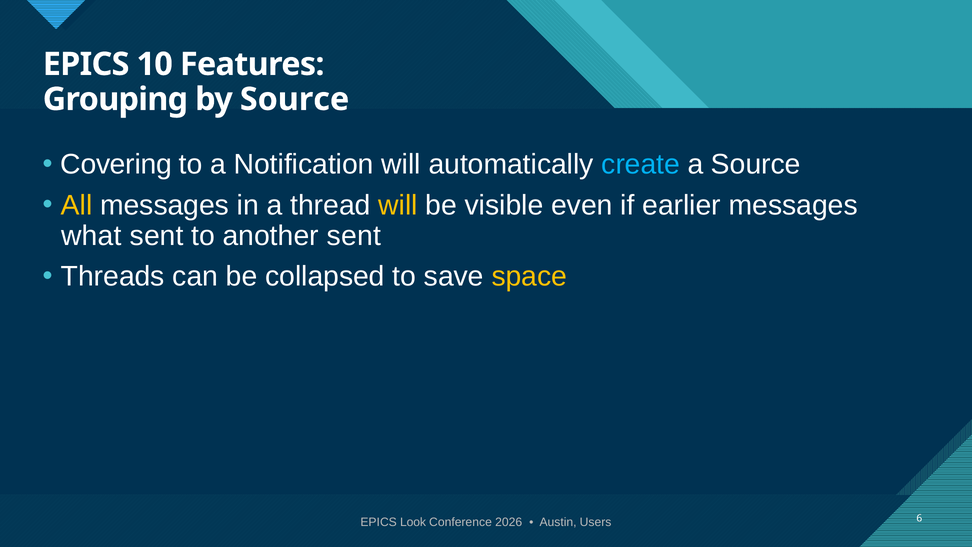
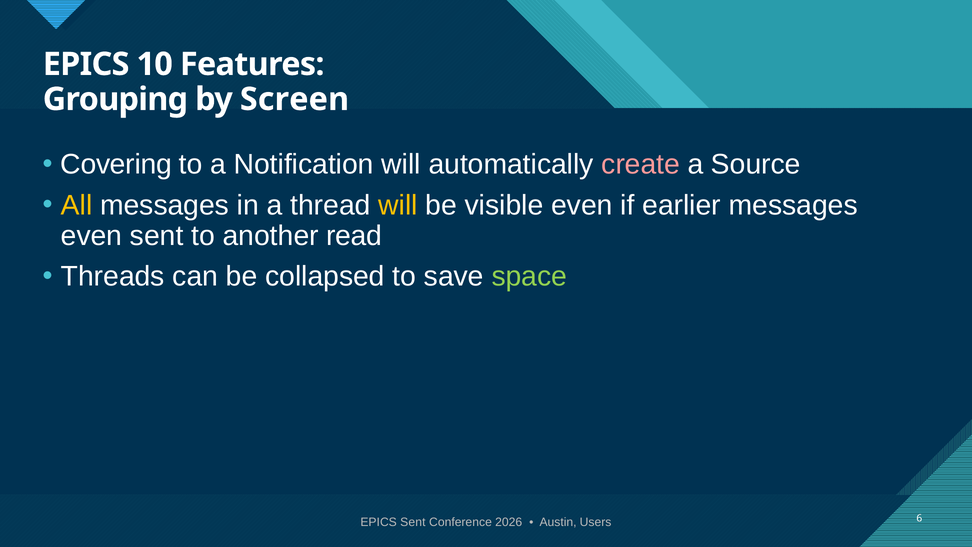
by Source: Source -> Screen (294, 99)
create colour: light blue -> pink (641, 164)
what: what -> even (92, 236)
another sent: sent -> read (354, 236)
space colour: yellow -> light green (529, 276)
EPICS Look: Look -> Sent (413, 522)
